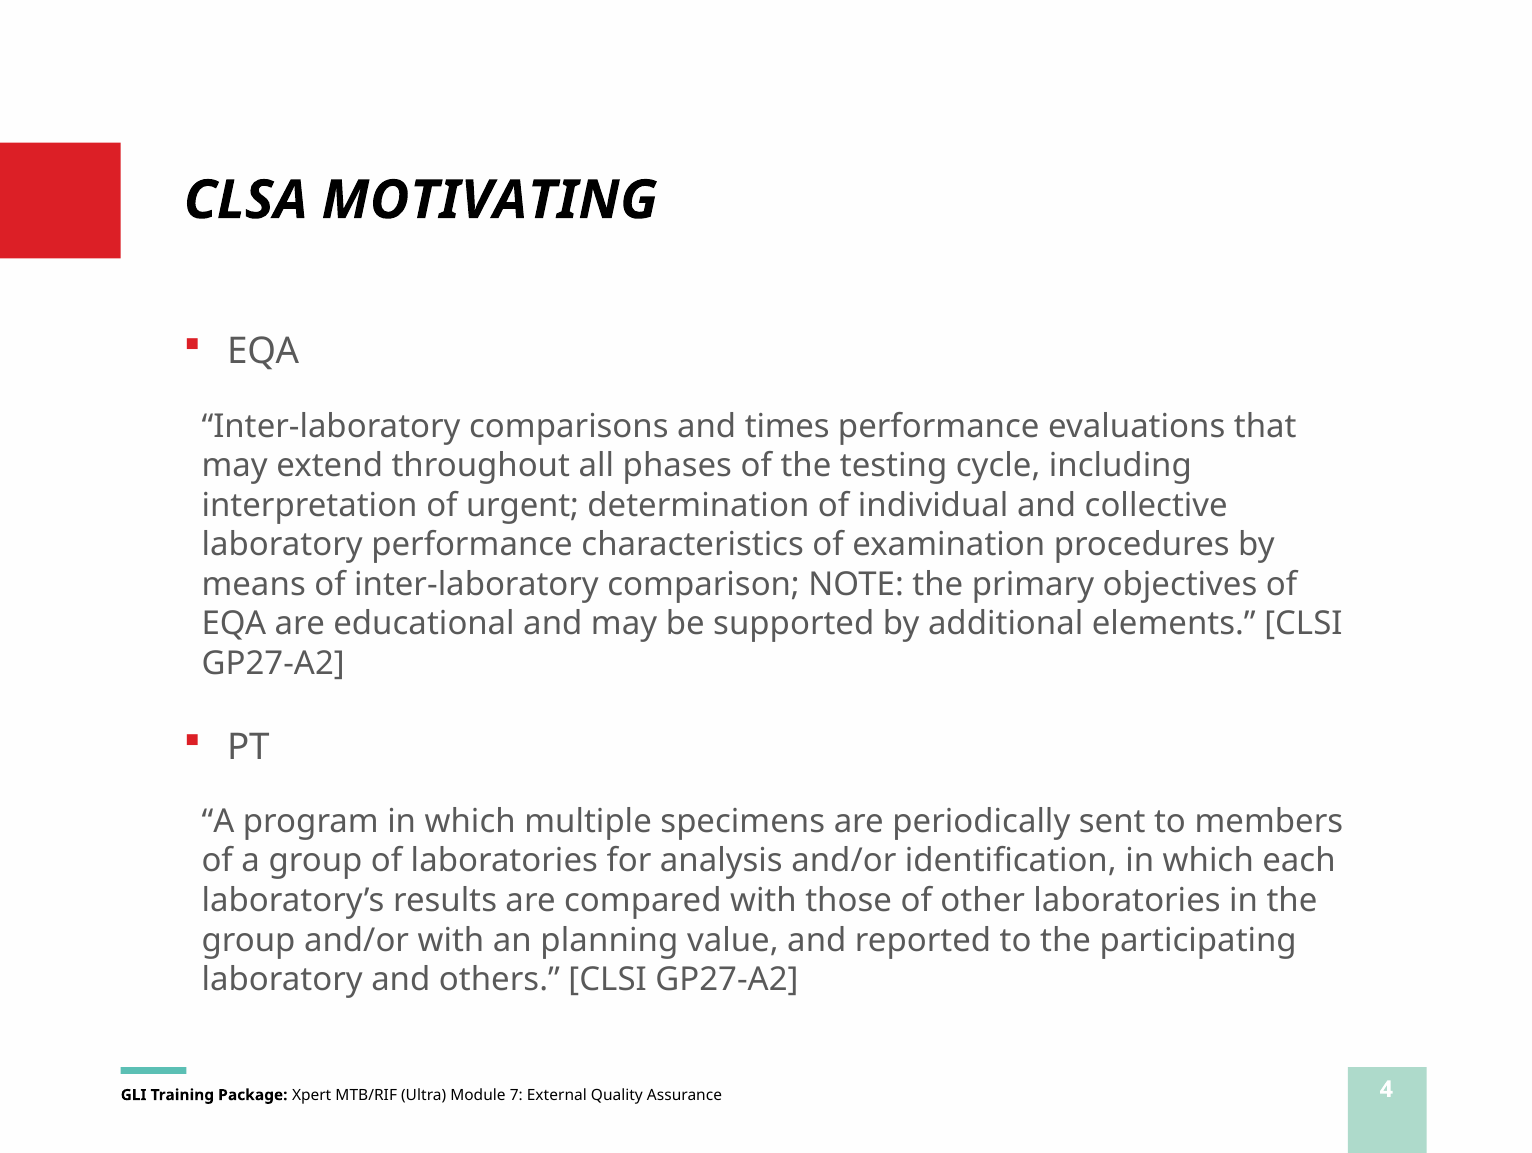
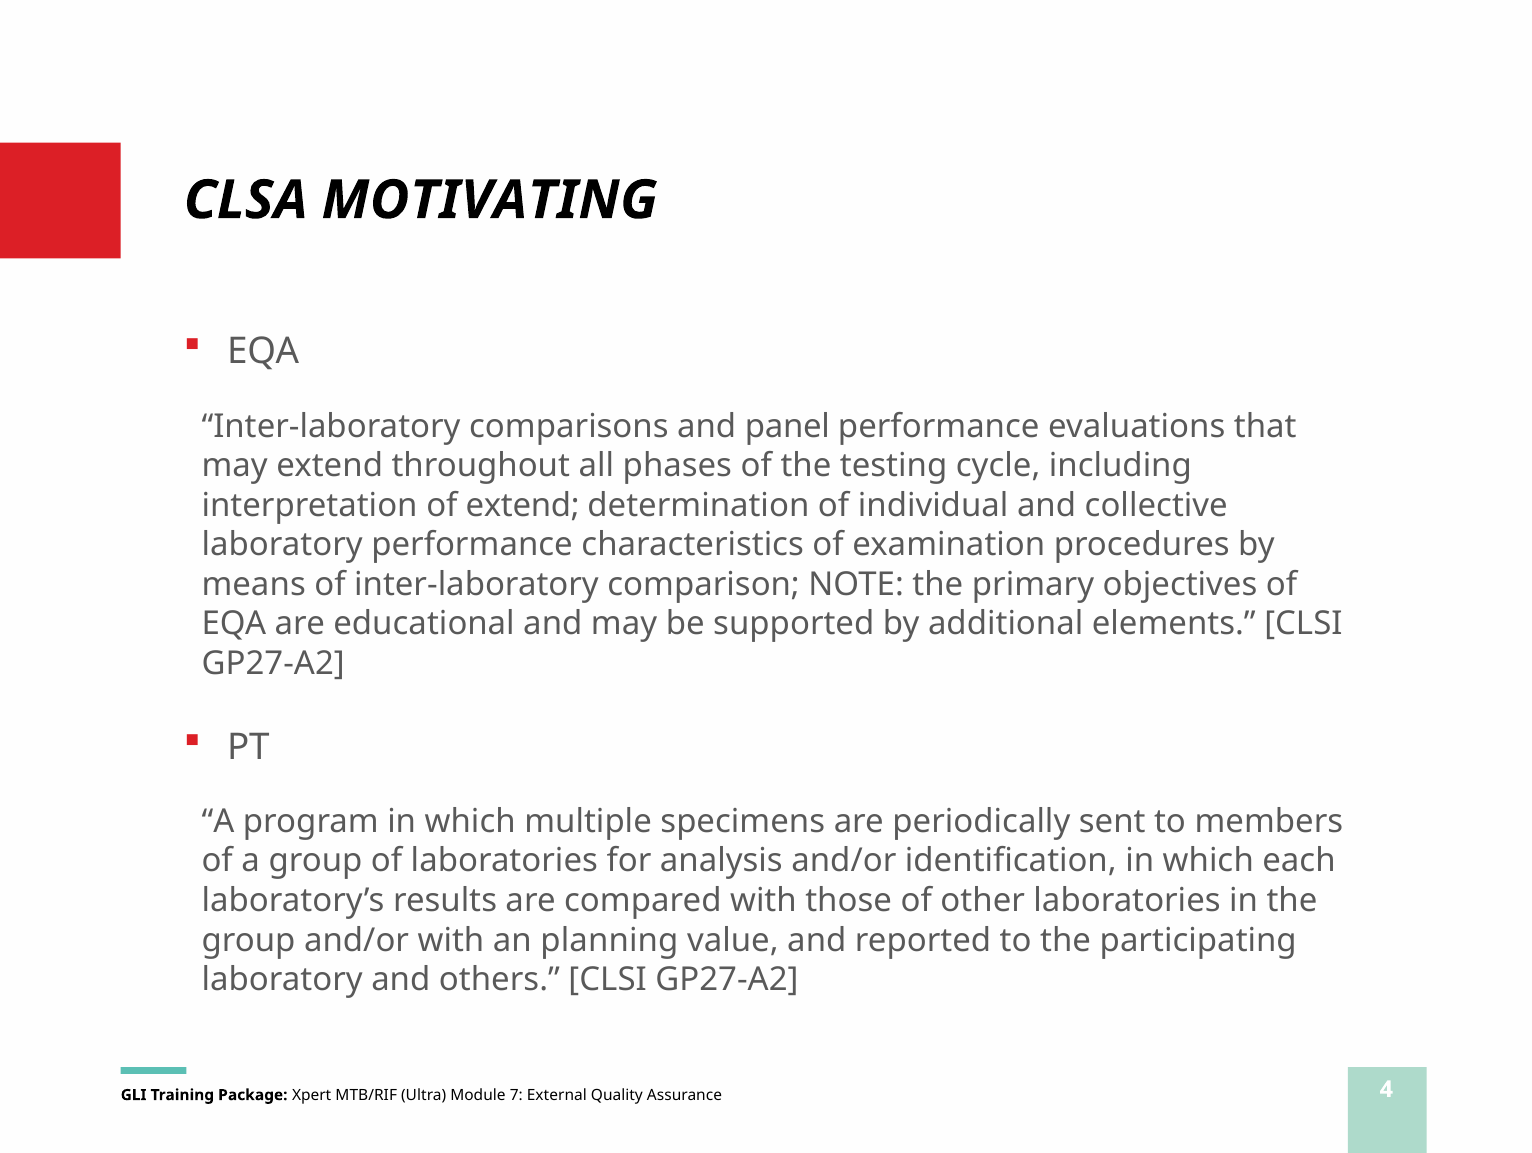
times: times -> panel (787, 426)
of urgent: urgent -> extend (523, 505)
